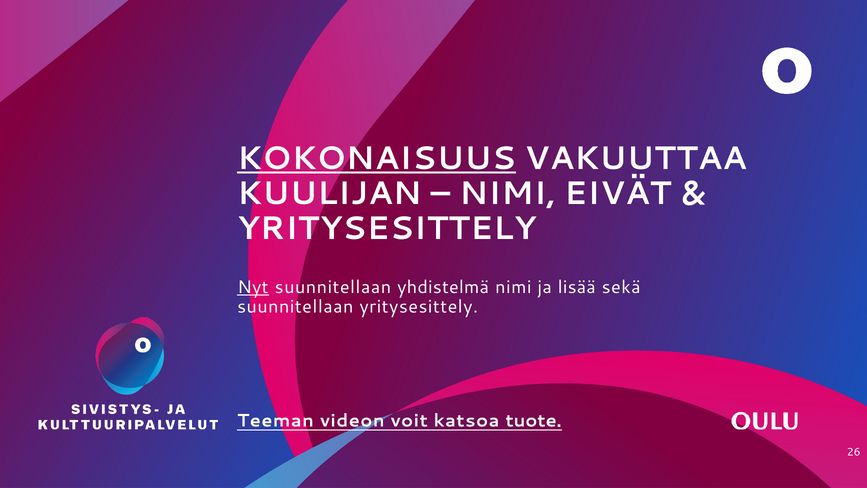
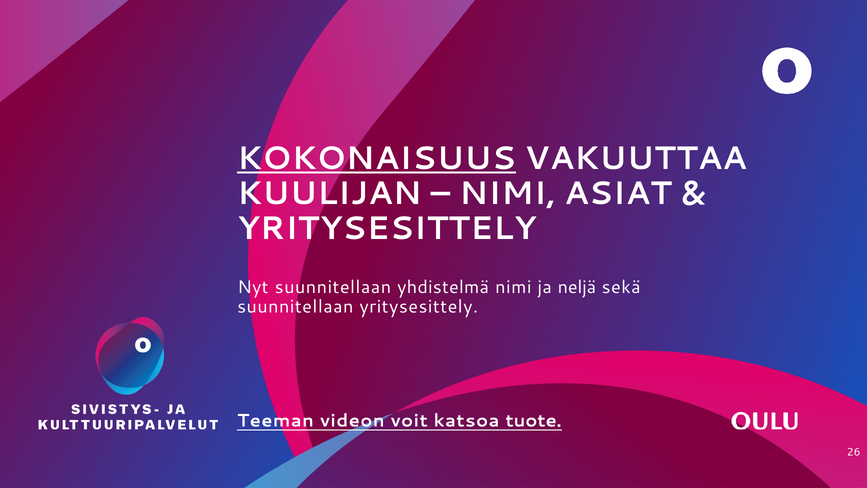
EIVÄT: EIVÄT -> ASIAT (618, 193)
Nyt underline: present -> none (253, 287)
lisää: lisää -> neljä (577, 287)
